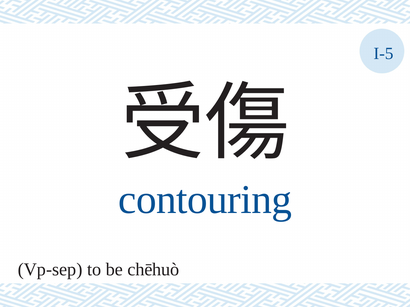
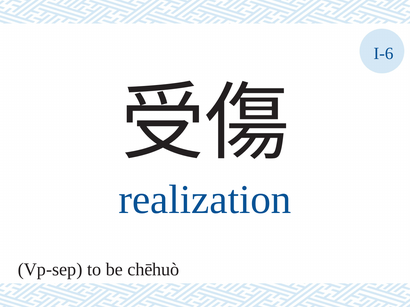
I-5: I-5 -> I-6 (383, 54)
contouring: contouring -> realization (205, 200)
